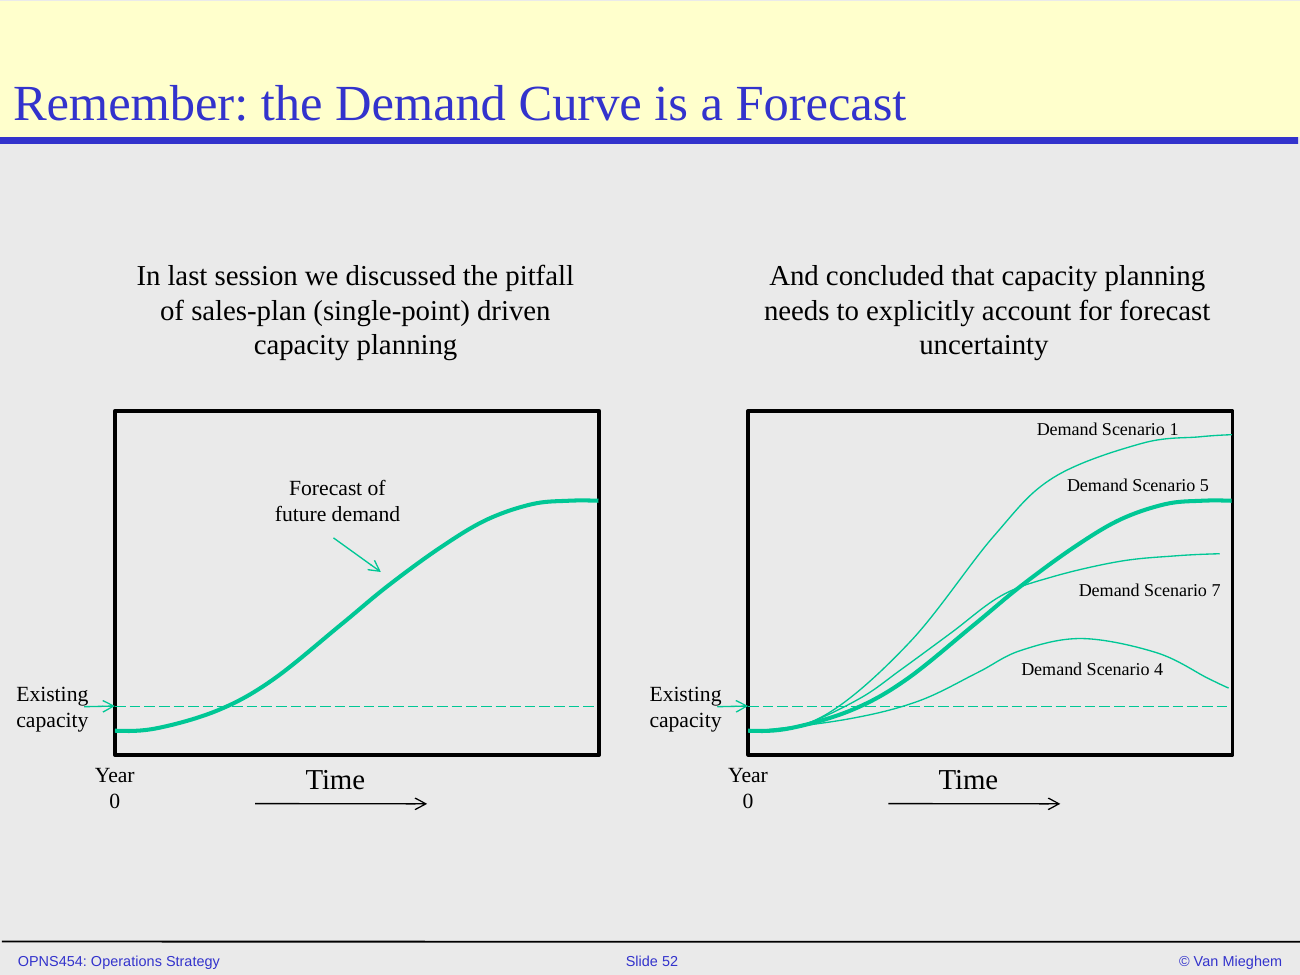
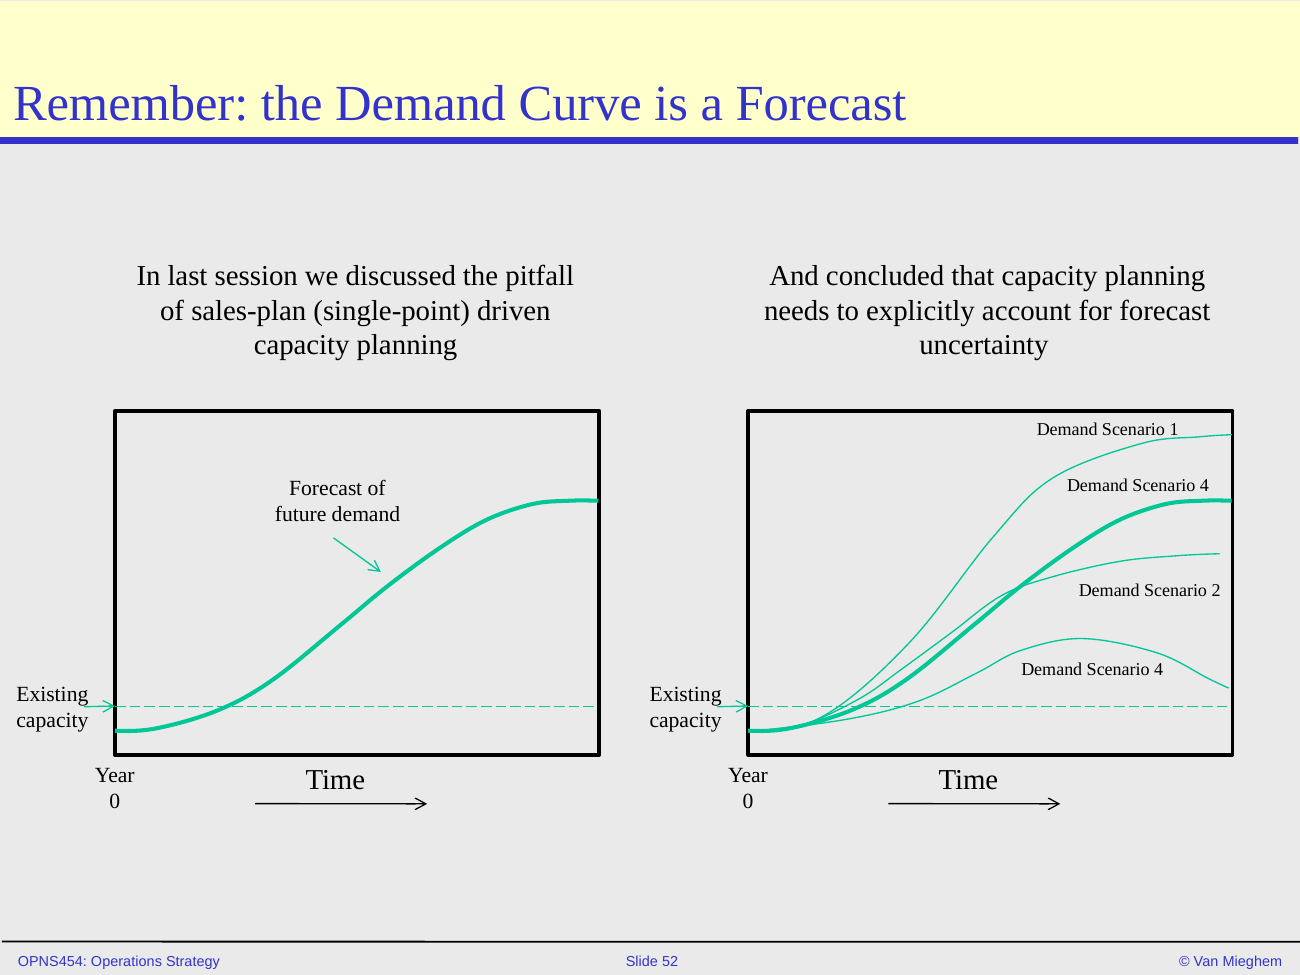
5: 5 -> 4 (1204, 486)
7: 7 -> 2 (1216, 591)
